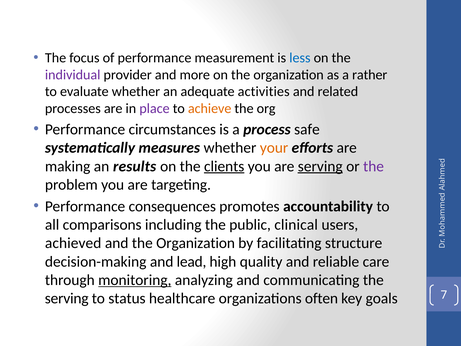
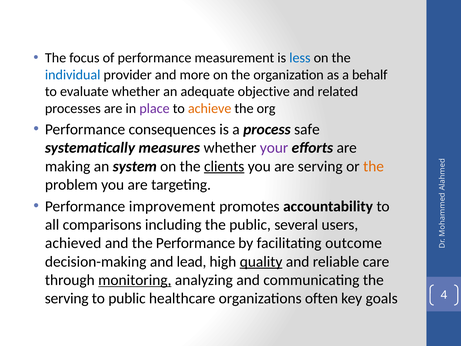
individual colour: purple -> blue (73, 75)
rather: rather -> behalf (370, 75)
activities: activities -> objective (264, 92)
circumstances: circumstances -> consequences (172, 129)
your colour: orange -> purple (274, 148)
results: results -> system (135, 166)
serving underline: present -> none (320, 166)
the colour: purple -> orange (374, 166)
consequences: consequences -> improvement (172, 206)
clinical: clinical -> several (296, 225)
and the Organization: Organization -> Performance (196, 243)
structure: structure -> outcome (354, 243)
quality underline: none -> present (261, 261)
to status: status -> public (127, 298)
7: 7 -> 4 (444, 295)
